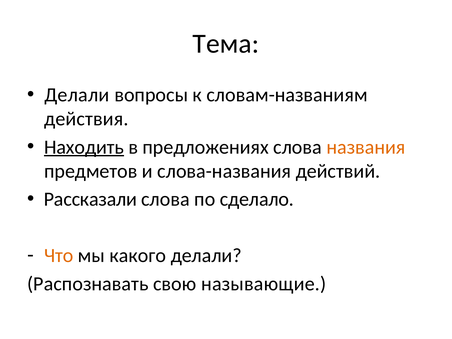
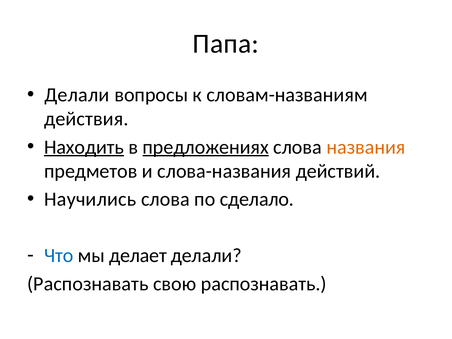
Тема: Тема -> Папа (226, 44)
предложениях underline: none -> present (206, 147)
Рассказали: Рассказали -> Научились (90, 199)
Что colour: orange -> blue (59, 256)
какого: какого -> делает (138, 256)
свою называющие: называющие -> распознавать (264, 284)
